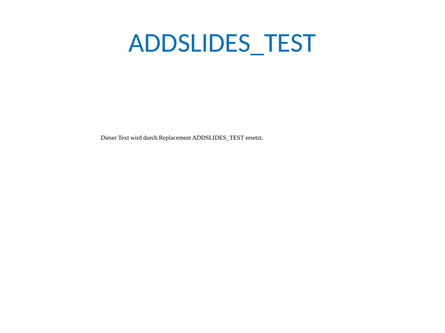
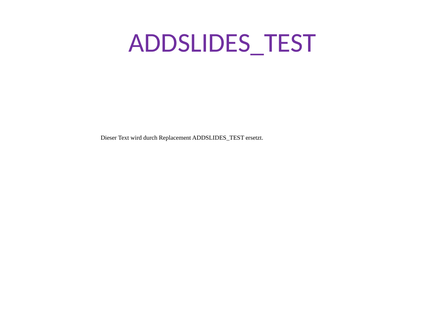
ADDSLIDES_TEST colour: blue -> purple (222, 43)
